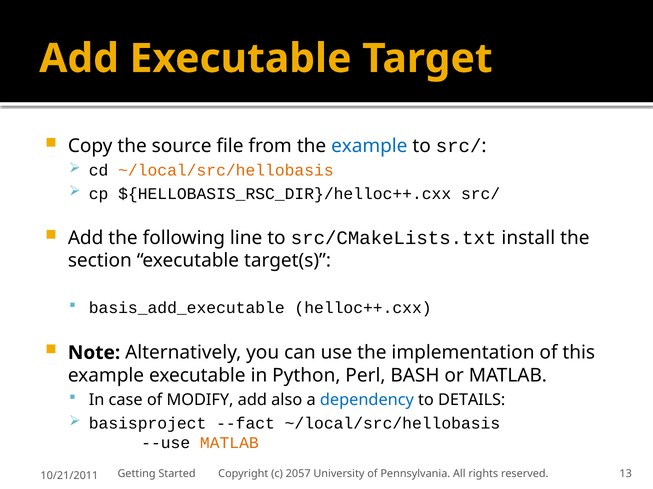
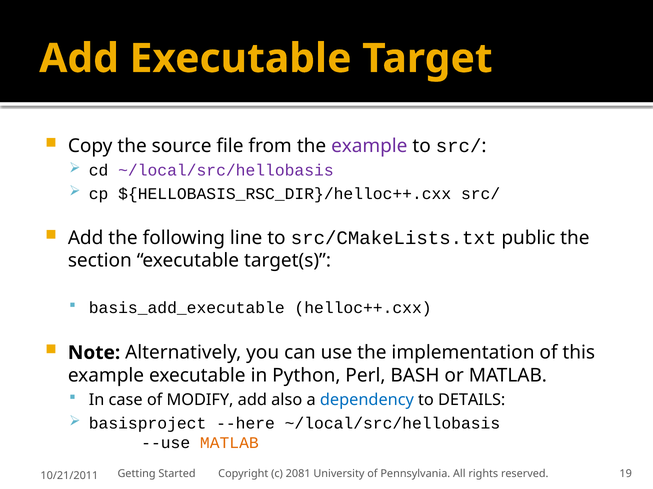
example colour: blue -> purple (369, 146)
~/local/src/hellobasis colour: orange -> purple (226, 171)
install: install -> public (528, 238)
--fact: --fact -> --here (246, 424)
2057: 2057 -> 2081 (298, 475)
13: 13 -> 19 (626, 475)
